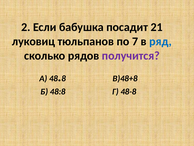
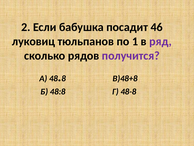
21: 21 -> 46 (157, 27)
7: 7 -> 1 (135, 41)
ряд colour: blue -> purple (160, 41)
